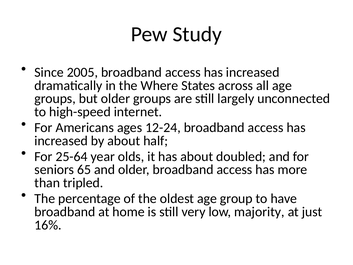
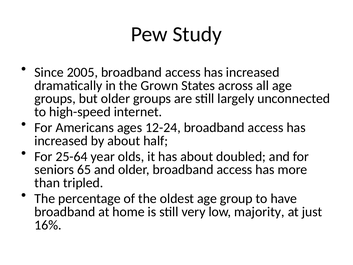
Where: Where -> Grown (159, 85)
